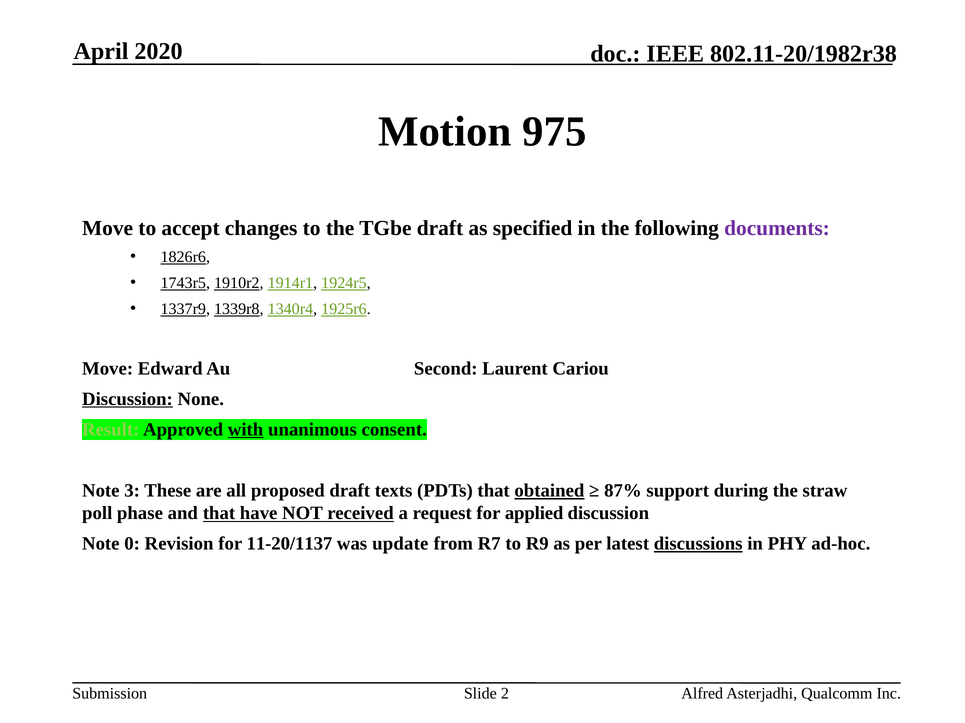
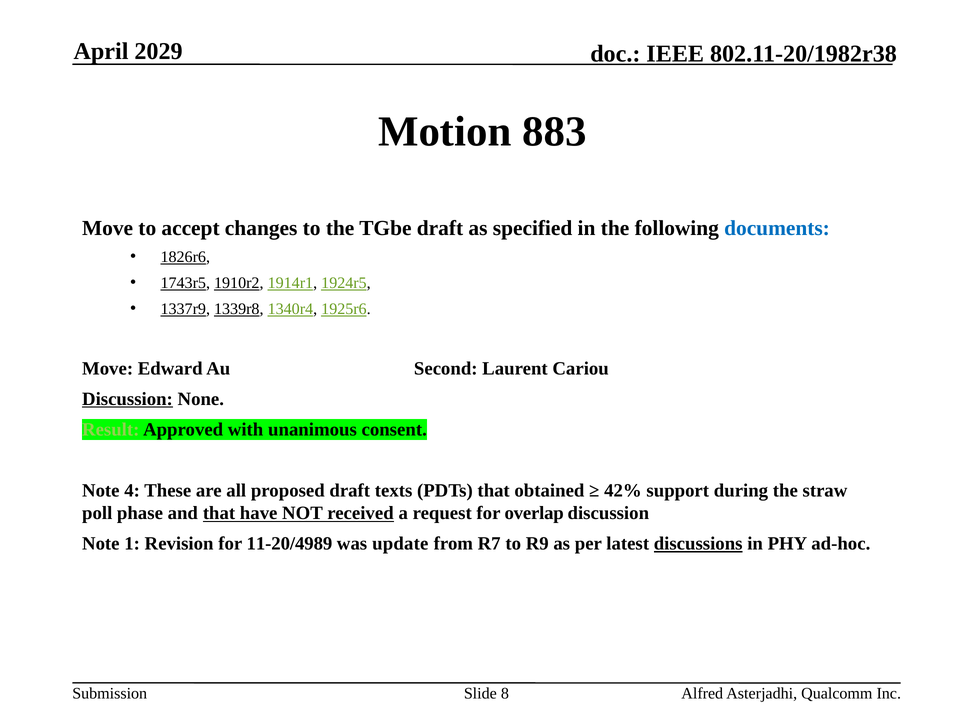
2020: 2020 -> 2029 (159, 51)
975: 975 -> 883 (554, 132)
documents colour: purple -> blue (777, 228)
with underline: present -> none (246, 430)
3: 3 -> 4 (132, 491)
obtained underline: present -> none (549, 491)
87%: 87% -> 42% (623, 491)
applied: applied -> overlap (534, 514)
0: 0 -> 1 (132, 544)
11-20/1137: 11-20/1137 -> 11-20/4989 (289, 544)
2: 2 -> 8 (505, 694)
